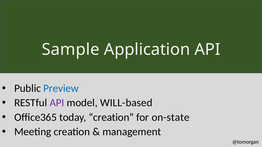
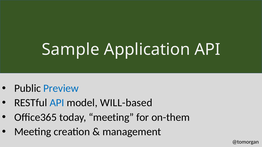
API colour: purple -> blue (57, 103)
today creation: creation -> meeting (111, 118)
on-state: on-state -> on-them (171, 118)
